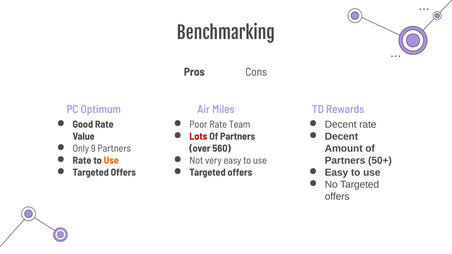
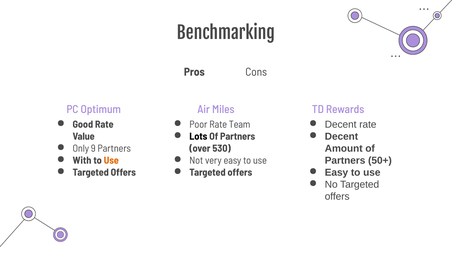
Lots colour: red -> black (198, 137)
560: 560 -> 530 (222, 149)
Rate: Rate -> With (82, 161)
